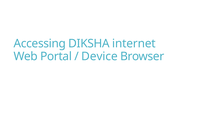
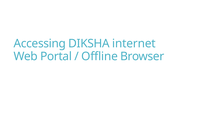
Device: Device -> Offline (100, 56)
